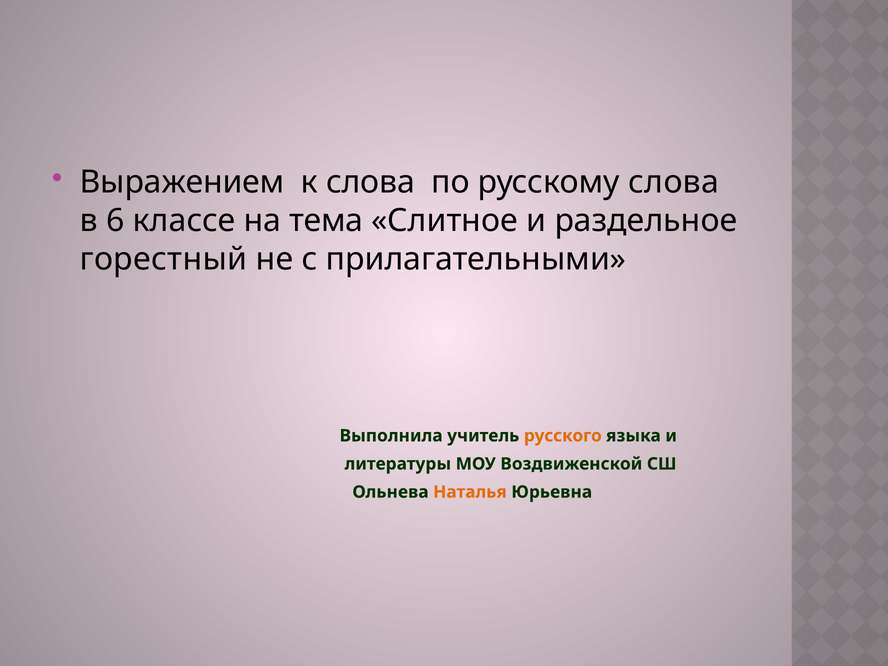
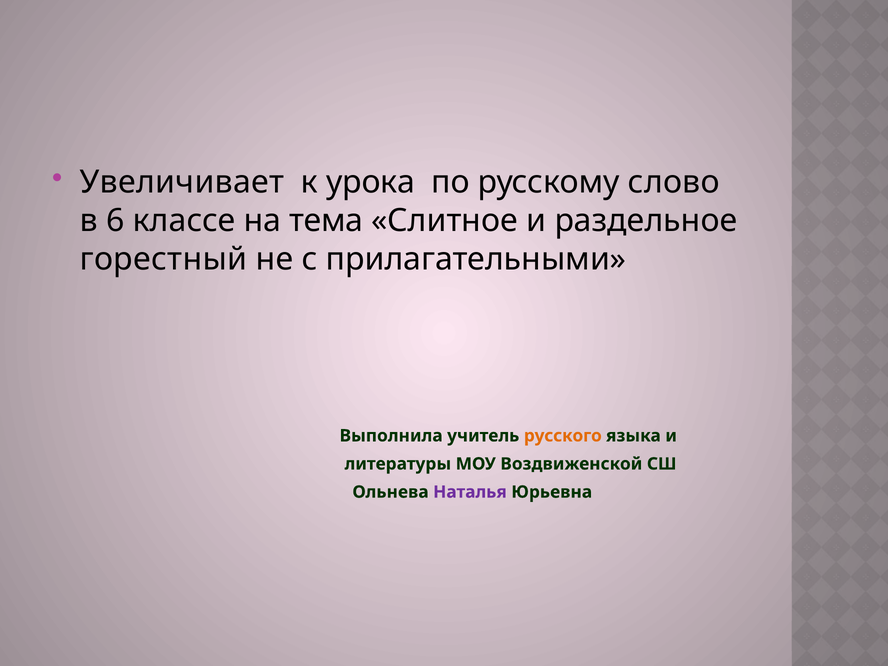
Выражением: Выражением -> Увеличивает (182, 182)
к слова: слова -> урока (371, 182)
русскому слова: слова -> слово (674, 182)
Наталья colour: orange -> purple (470, 492)
